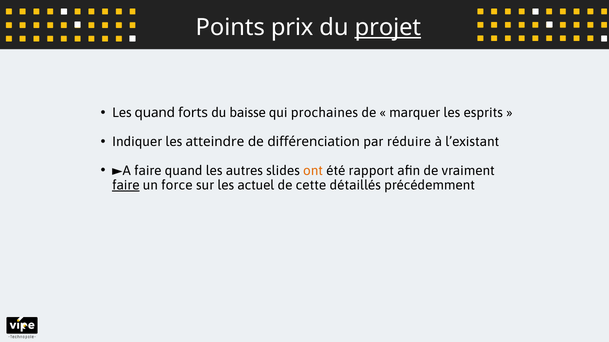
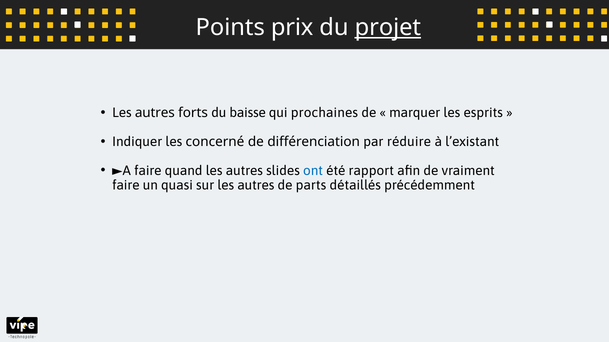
quand: quand -> autres (155, 113)
atteindre: atteindre -> concerné (215, 142)
ont colour: orange -> blue (313, 171)
faire underline: present -> none (126, 185)
force: force -> quasi (177, 185)
sur les actuel: actuel -> autres (256, 185)
cette: cette -> parts (311, 185)
